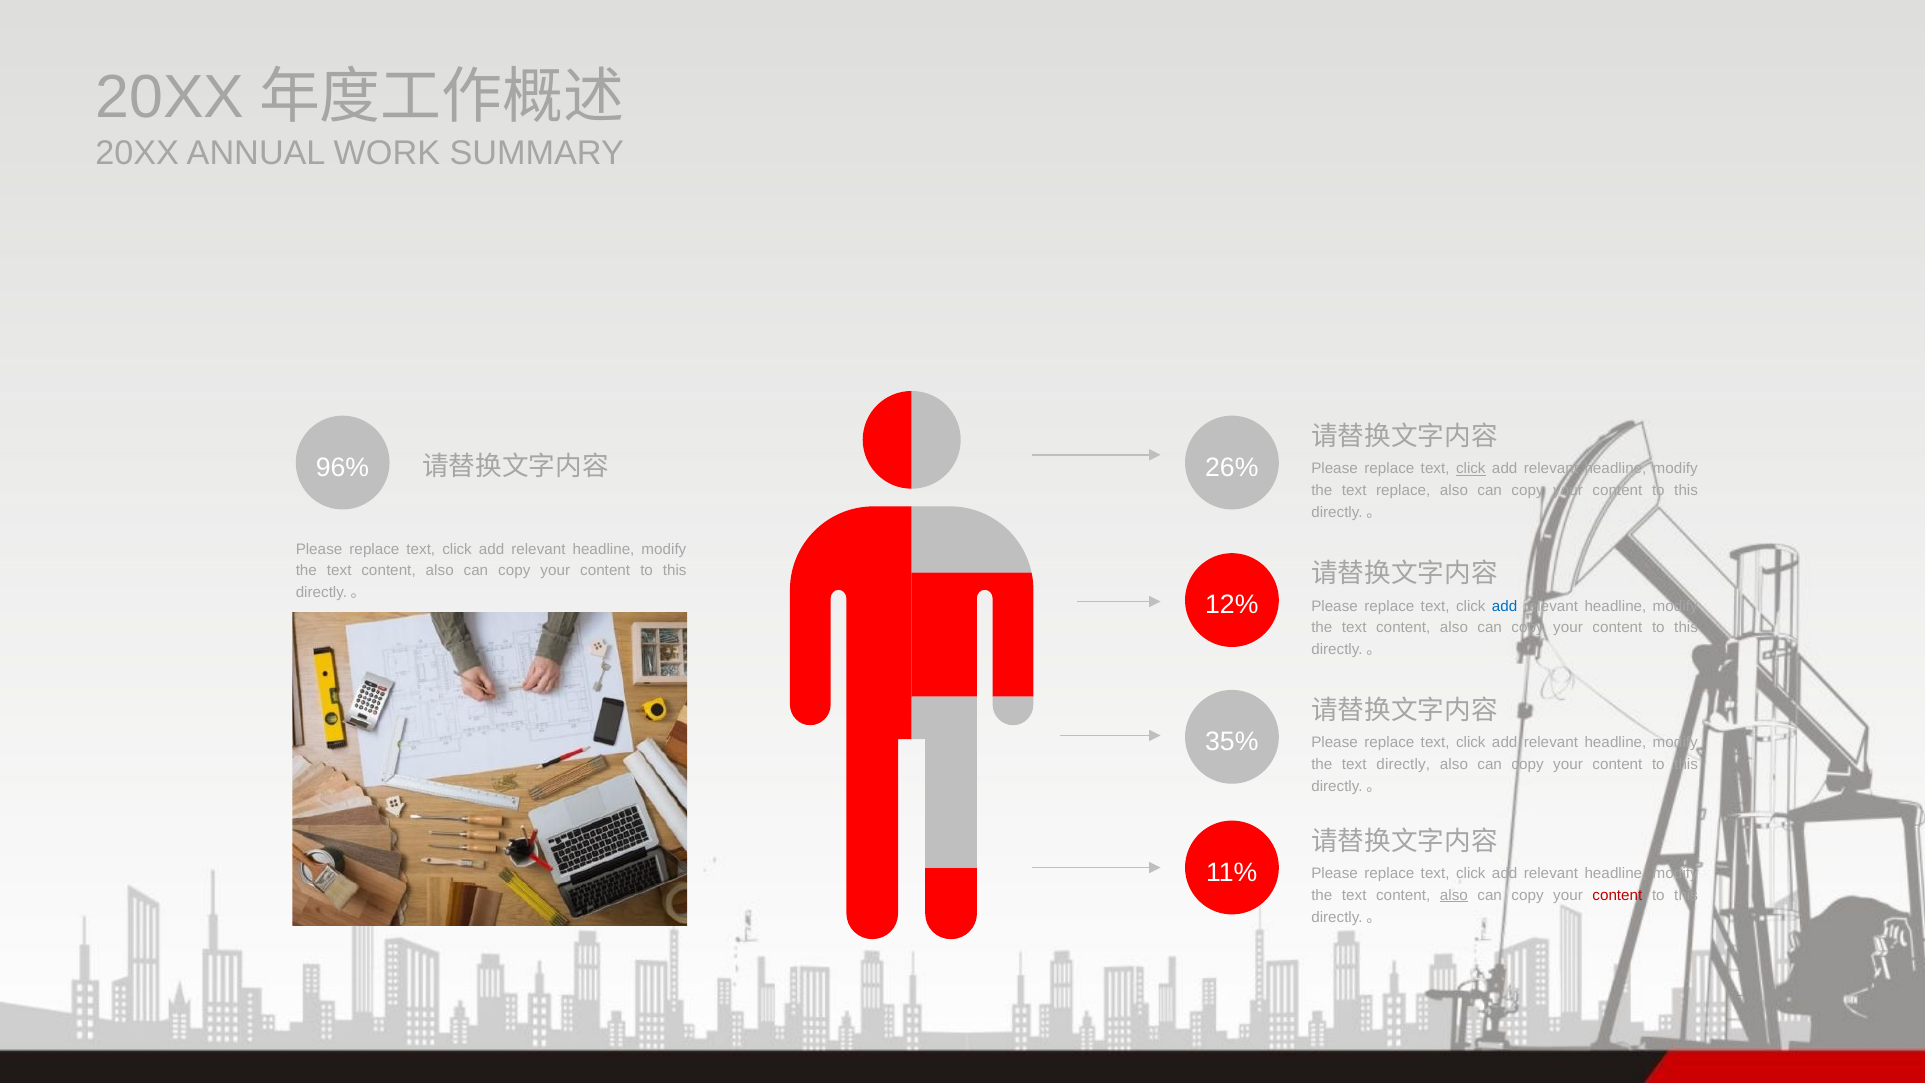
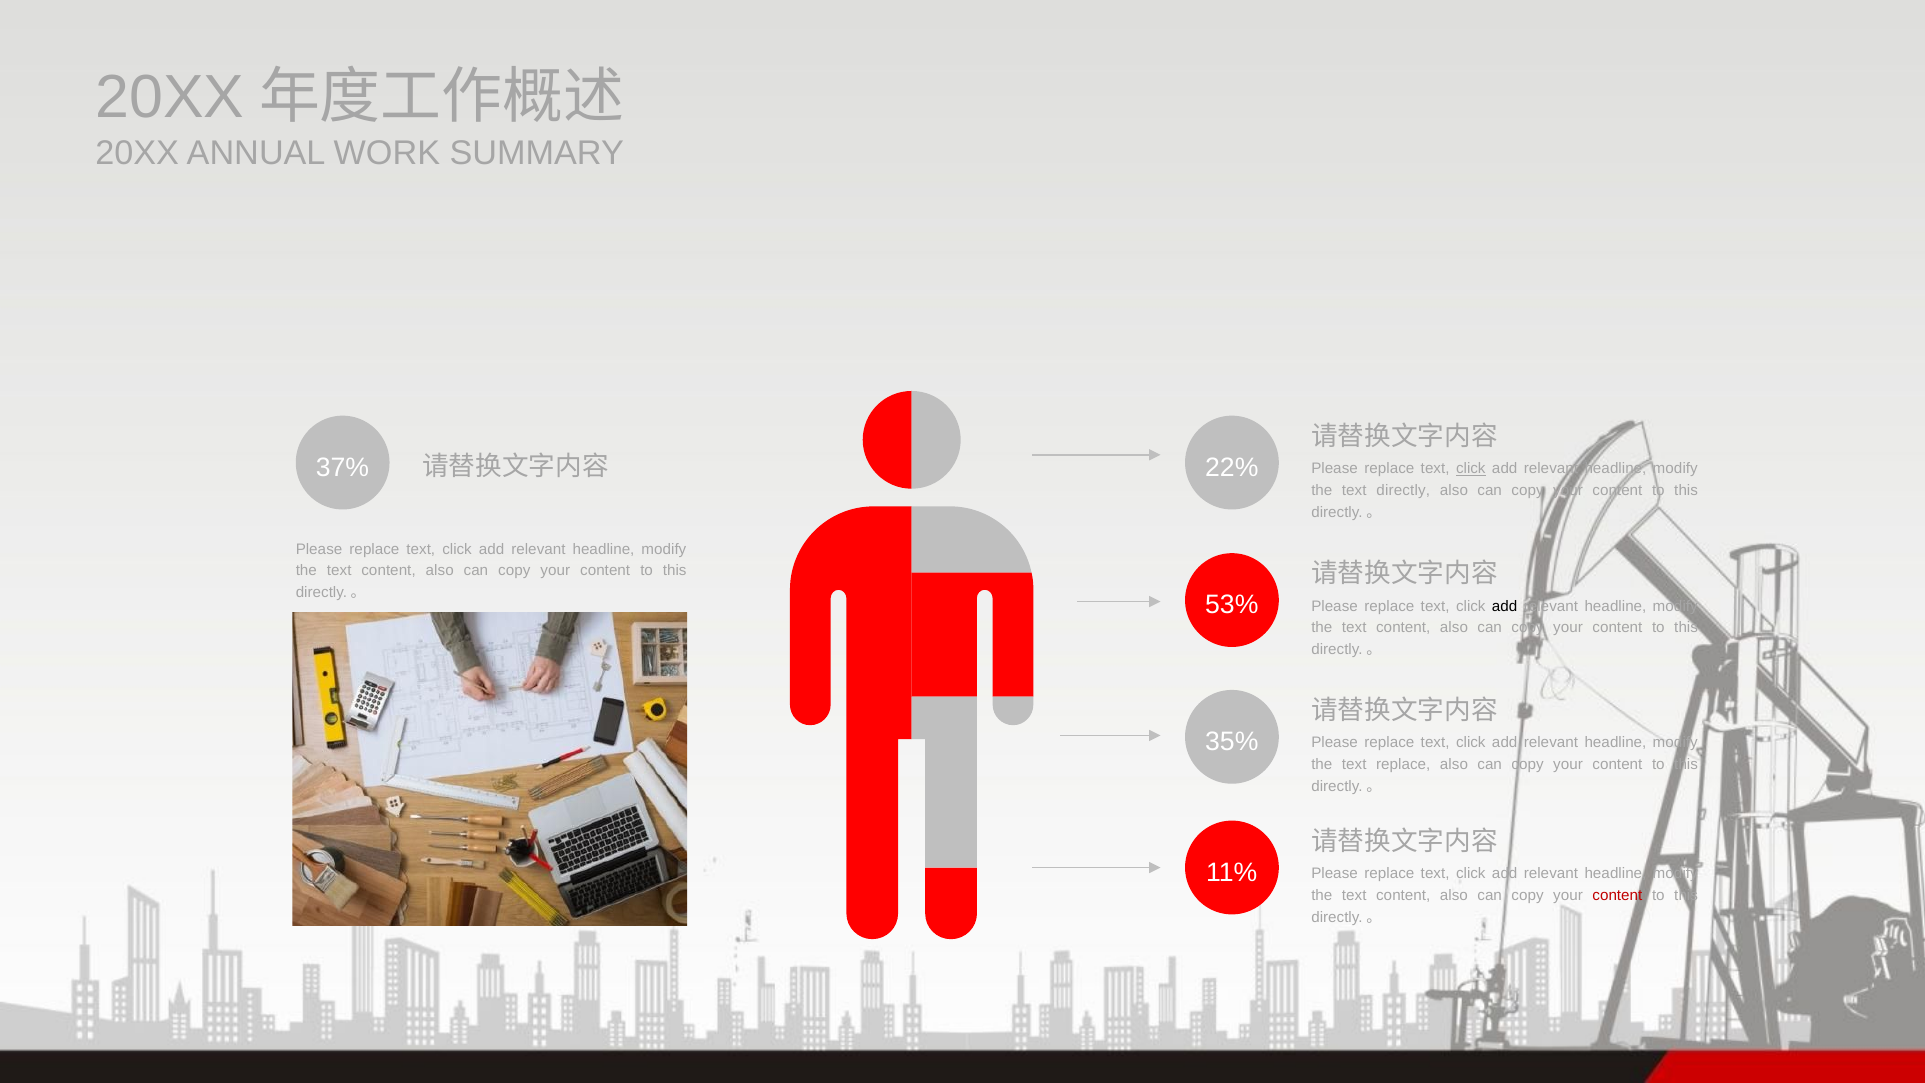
96%: 96% -> 37% (343, 467)
26%: 26% -> 22% (1232, 467)
text replace: replace -> directly (1403, 490)
12%: 12% -> 53% (1232, 605)
add colour: blue -> black (1505, 606)
text directly: directly -> replace (1403, 765)
also underline: present -> none (1454, 895)
